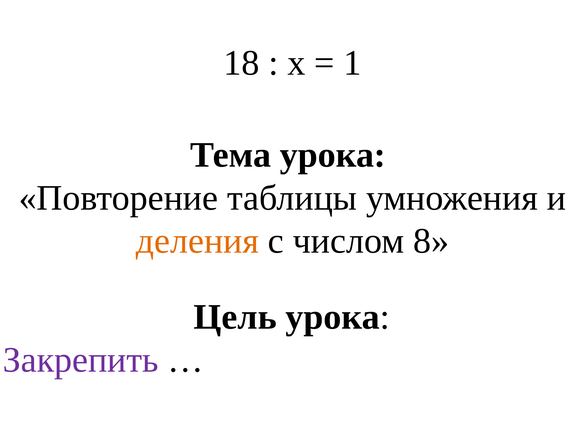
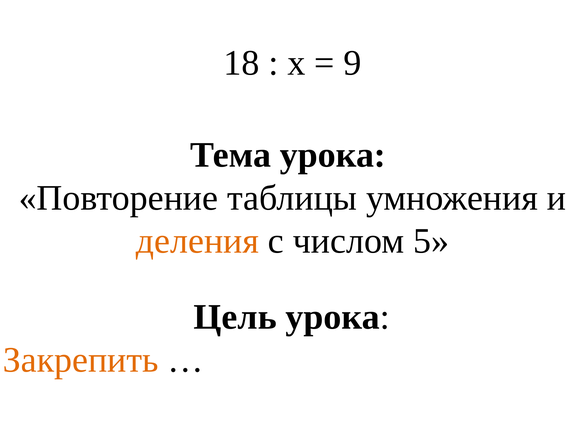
1: 1 -> 9 (353, 63)
8: 8 -> 5 (431, 241)
Закрепить colour: purple -> orange (81, 360)
